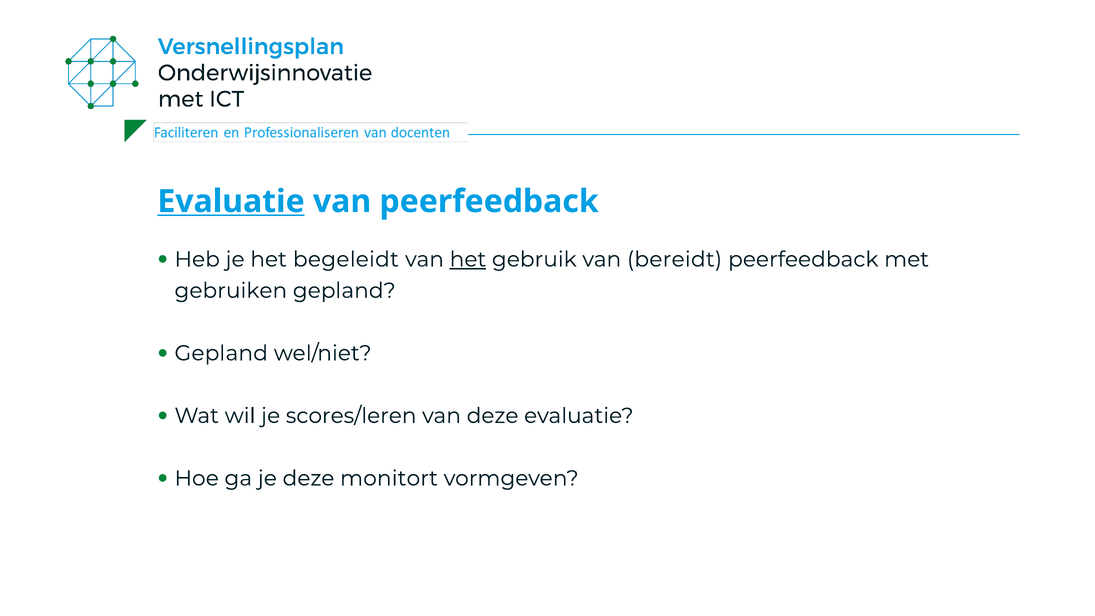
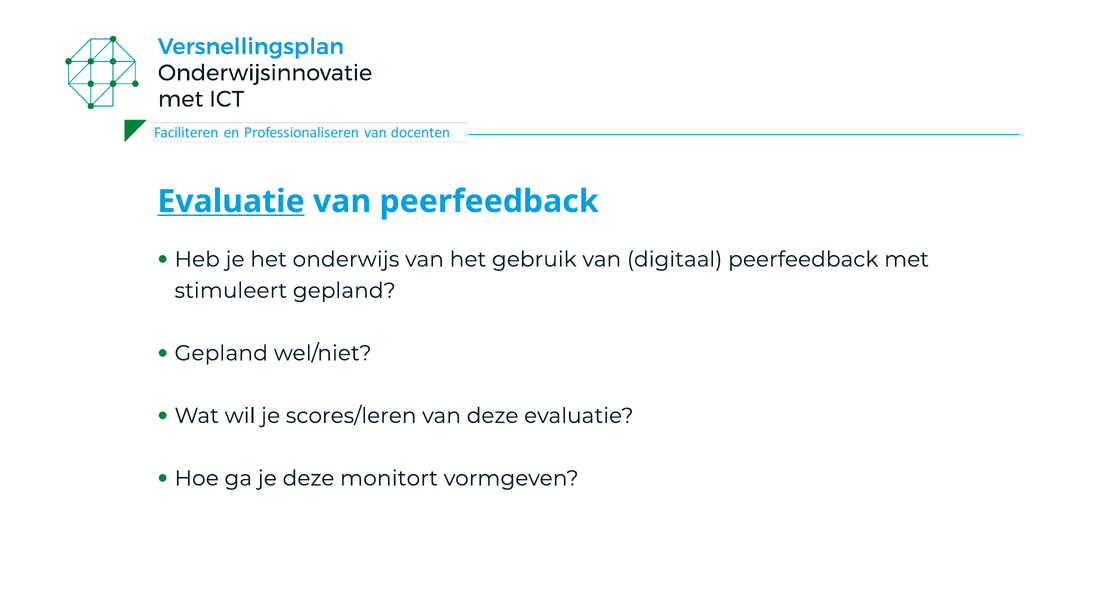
begeleidt: begeleidt -> onderwijs (346, 259)
het underline: present -> none (468, 259)
bereidt: bereidt -> digitaal (675, 259)
gebruiken: gebruiken -> stimuleert (231, 291)
